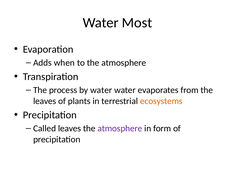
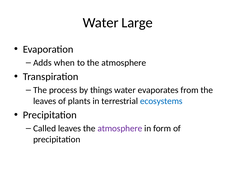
Most: Most -> Large (137, 23)
by water: water -> things (101, 90)
ecosystems colour: orange -> blue (161, 101)
